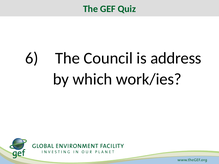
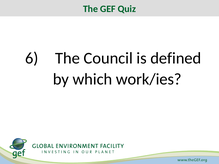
address: address -> defined (176, 58)
